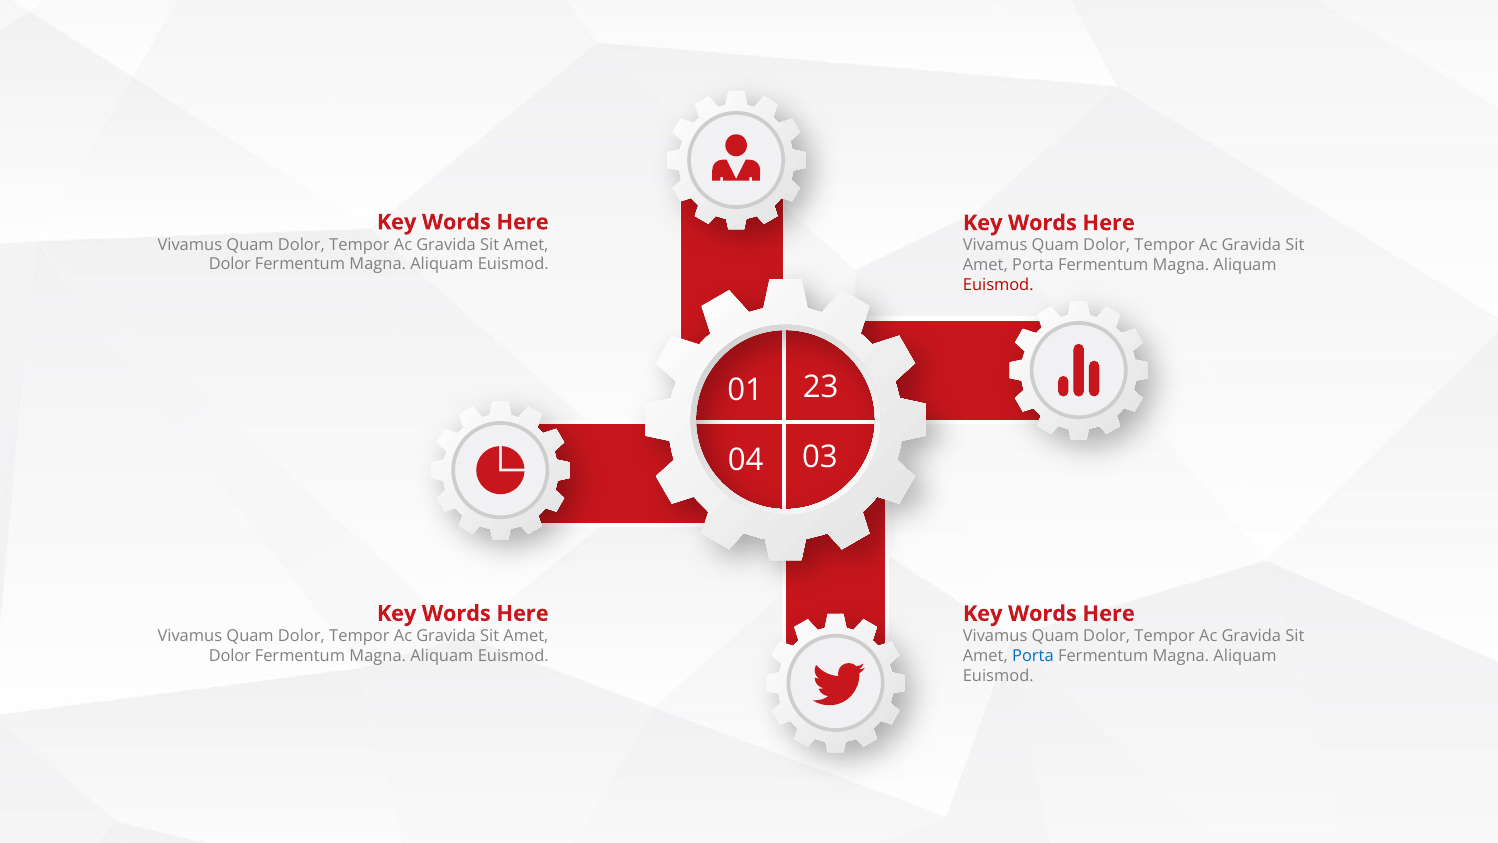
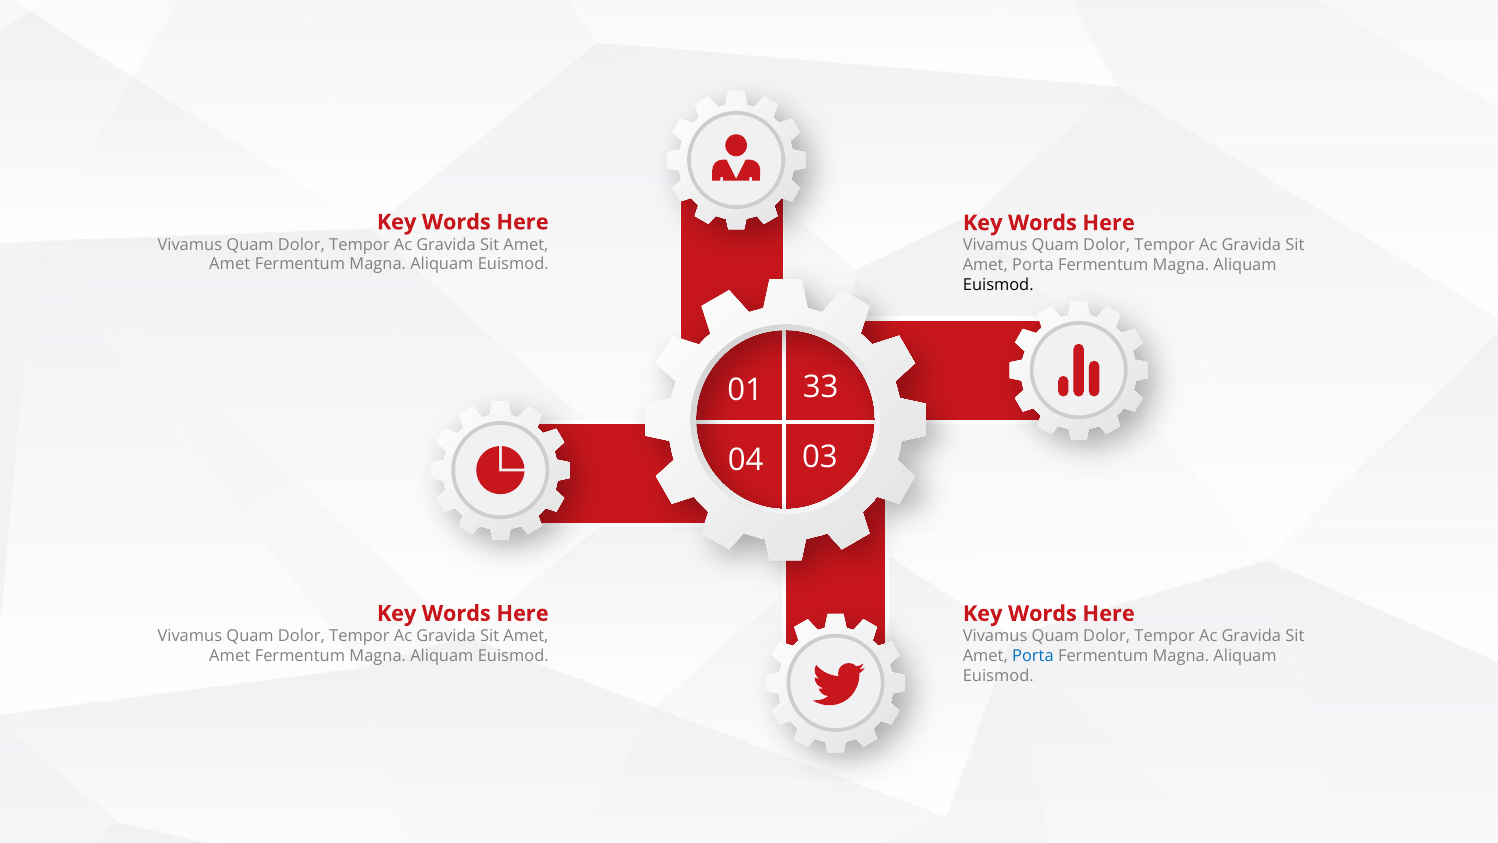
Dolor: Dolor -> Amet (230, 264)
Euismod colour: red -> black (998, 285)
23: 23 -> 33 (821, 387)
Dolor: Dolor -> Amet (230, 656)
